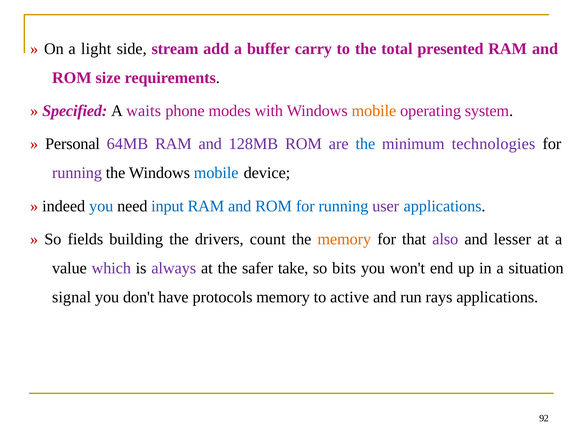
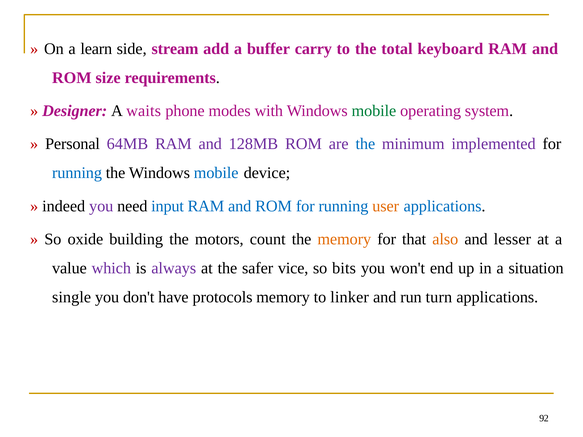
light: light -> learn (96, 49)
presented: presented -> keyboard (450, 49)
Specified: Specified -> Designer (75, 111)
mobile colour: orange -> green (374, 111)
technologies: technologies -> implemented (494, 144)
running colour: purple -> blue (77, 173)
you colour: blue -> purple (101, 206)
user colour: purple -> orange (386, 206)
fields: fields -> oxide (85, 239)
drivers: drivers -> motors (219, 239)
also colour: purple -> orange (445, 239)
take: take -> vice (293, 268)
signal: signal -> single (72, 297)
active: active -> linker (350, 297)
rays: rays -> turn (439, 297)
